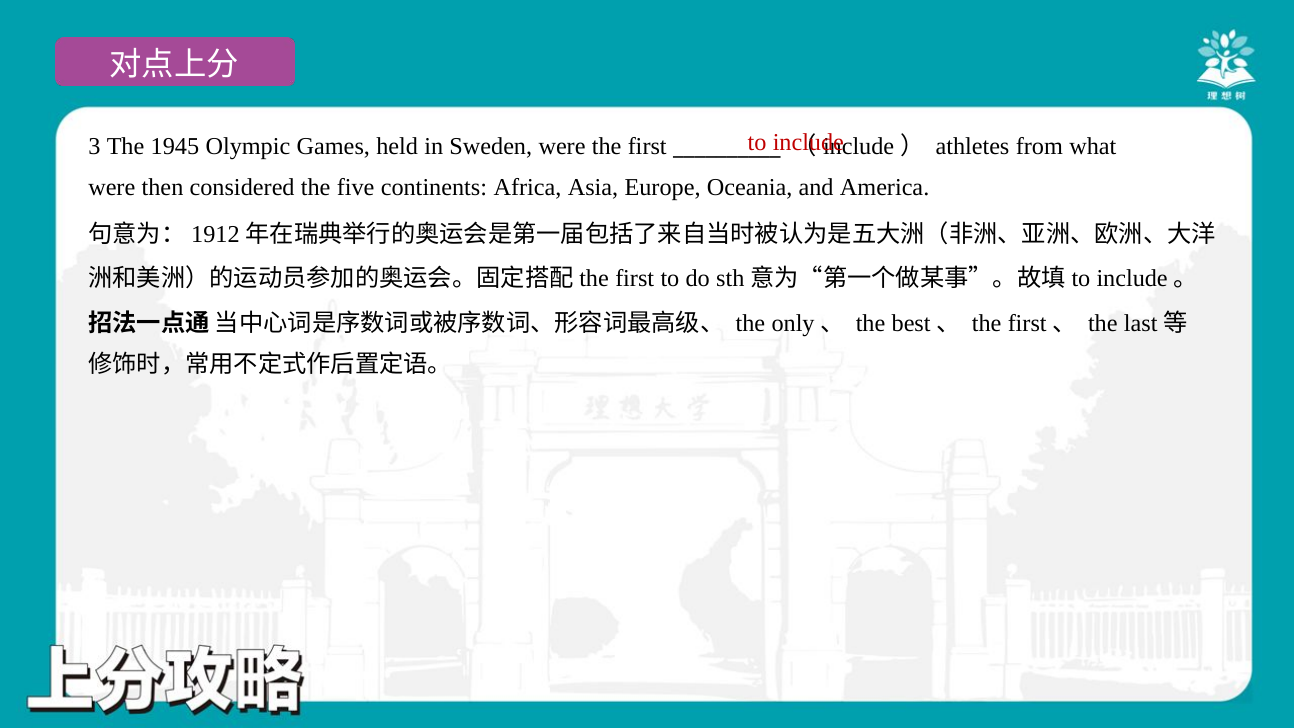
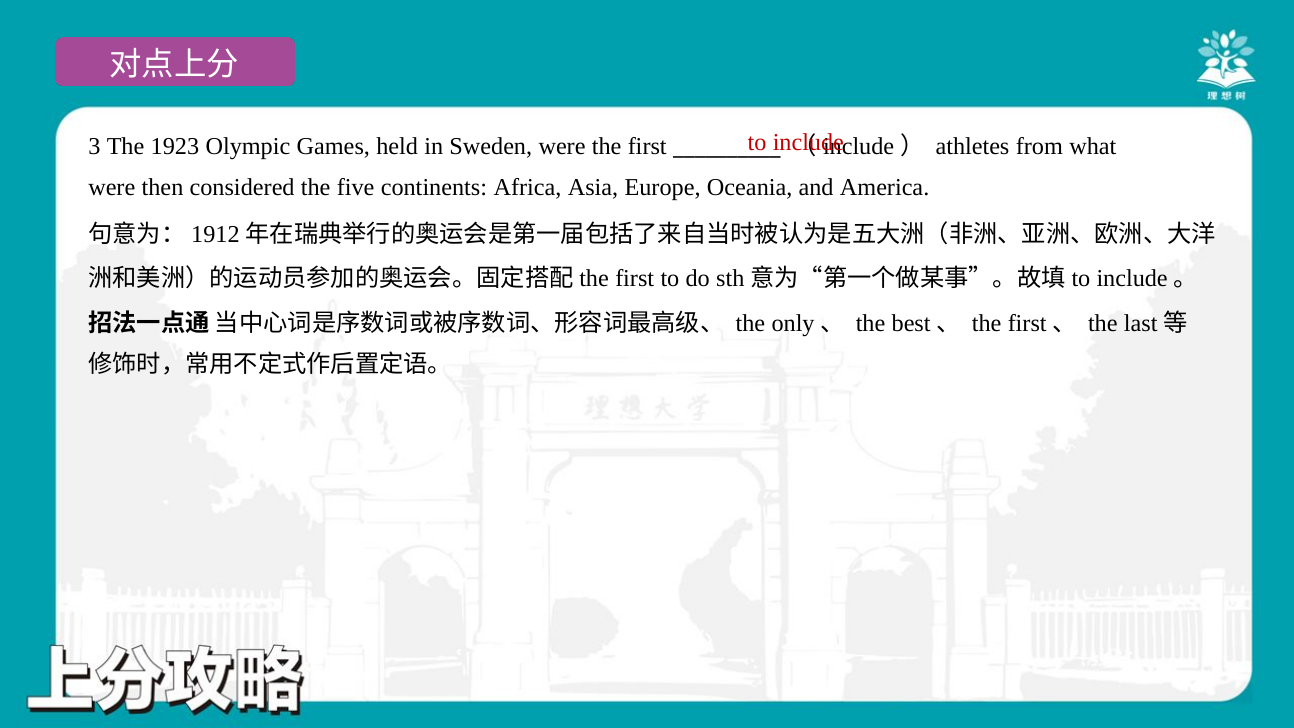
1945: 1945 -> 1923 (175, 146)
